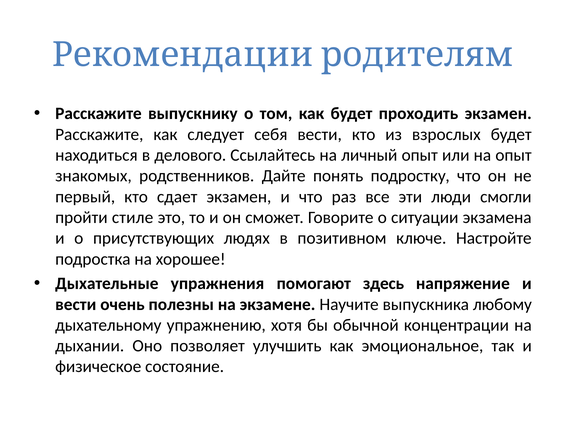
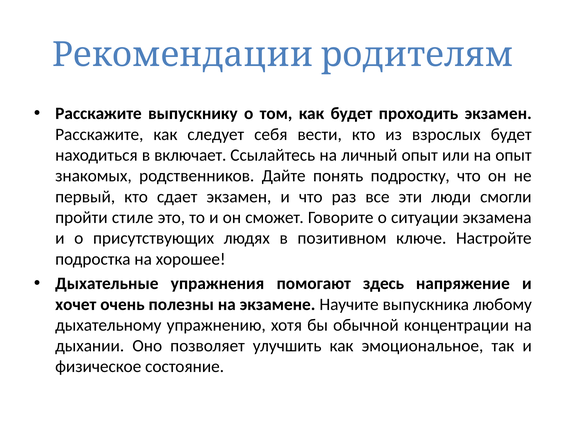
делового: делового -> включает (190, 155)
вести: вести -> хочет (76, 304)
